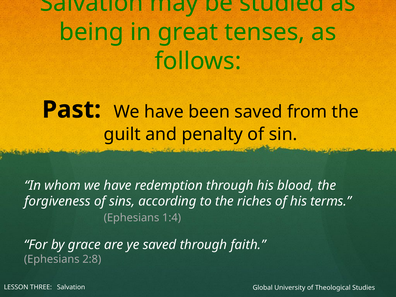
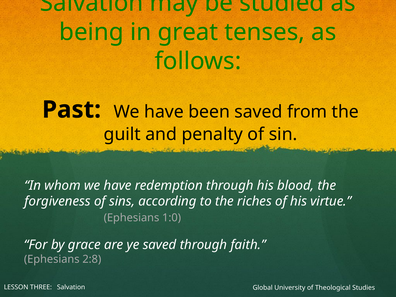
terms: terms -> virtue (331, 201)
1:4: 1:4 -> 1:0 (172, 218)
